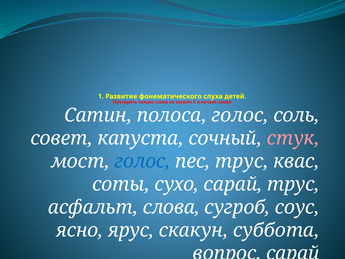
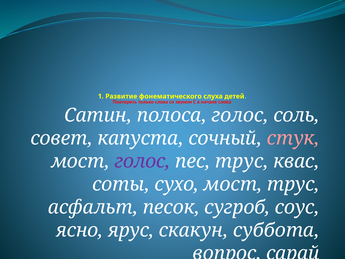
голос colour: blue -> purple (142, 161)
сухо сарай: сарай -> мост (233, 184)
асфальт слова: слова -> песок (171, 207)
